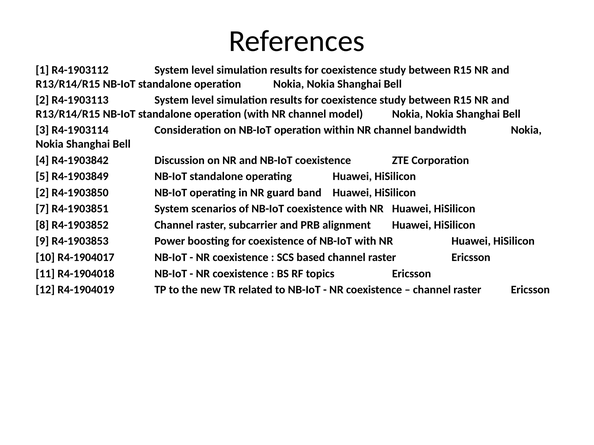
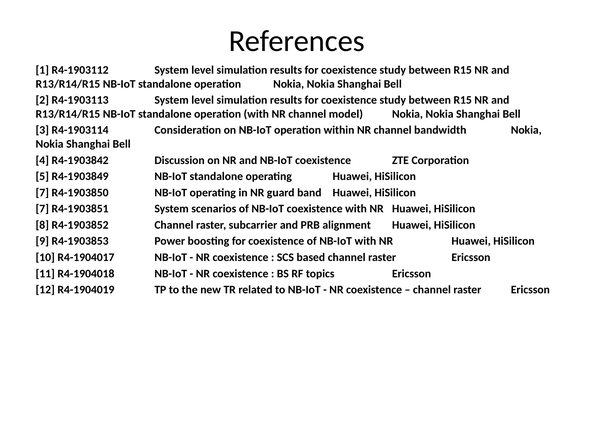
2: 2 -> 7 (42, 193)
